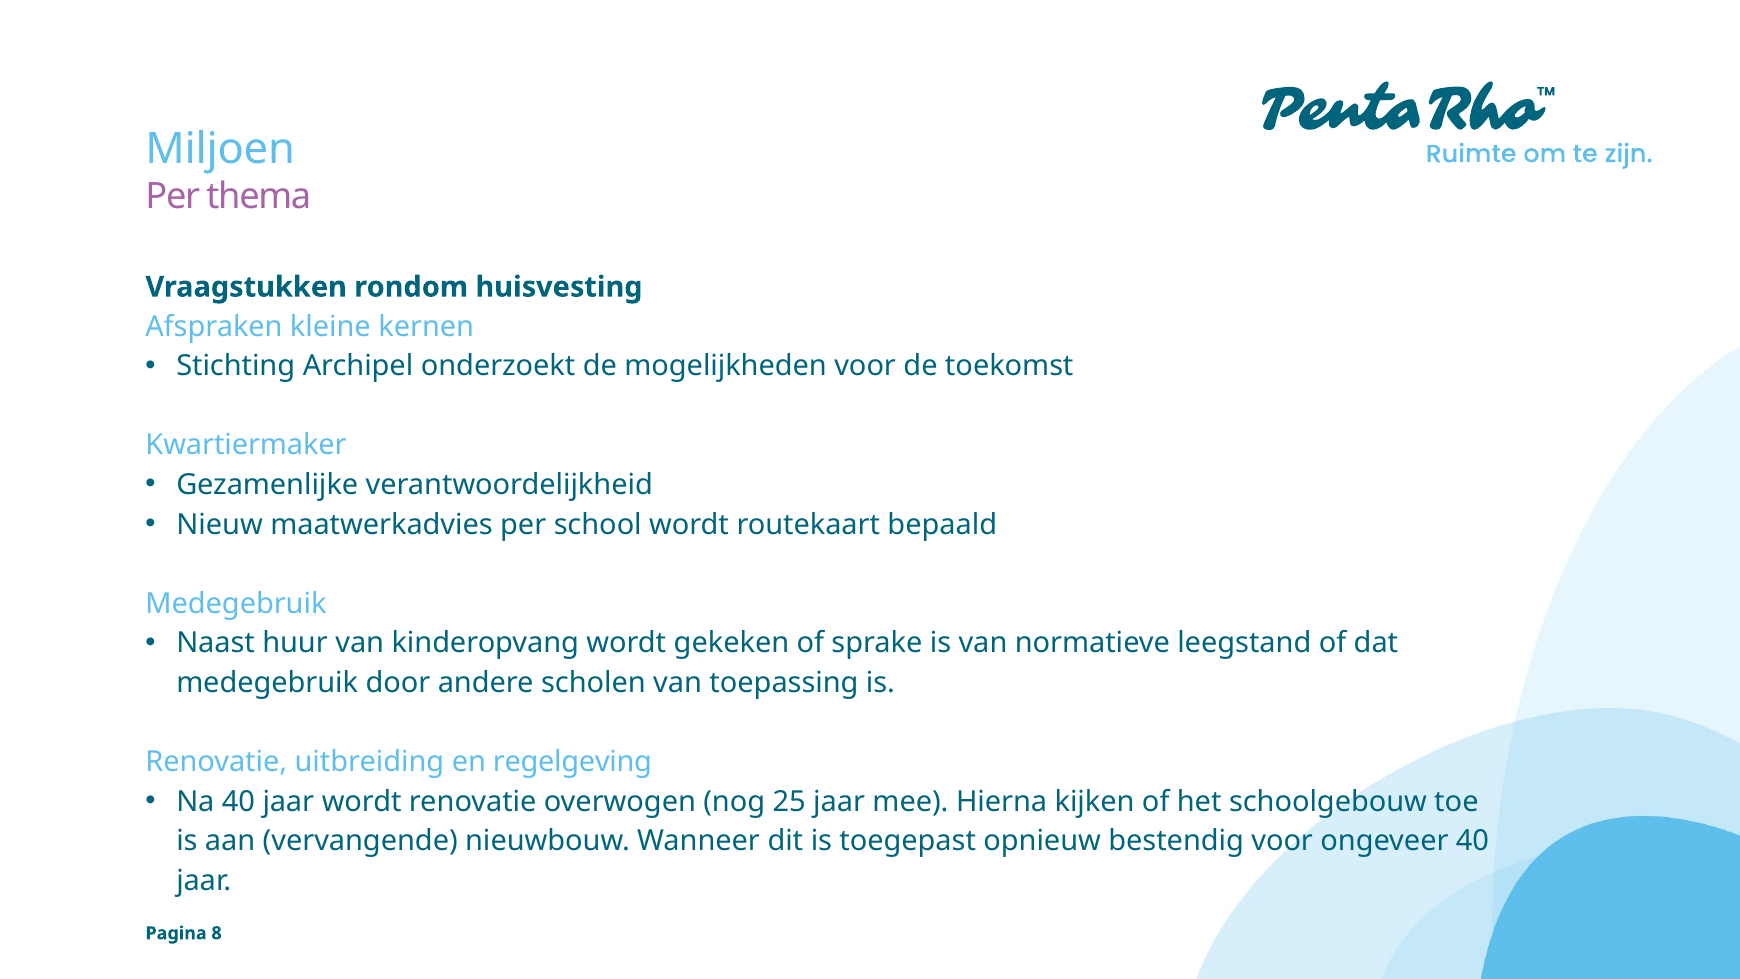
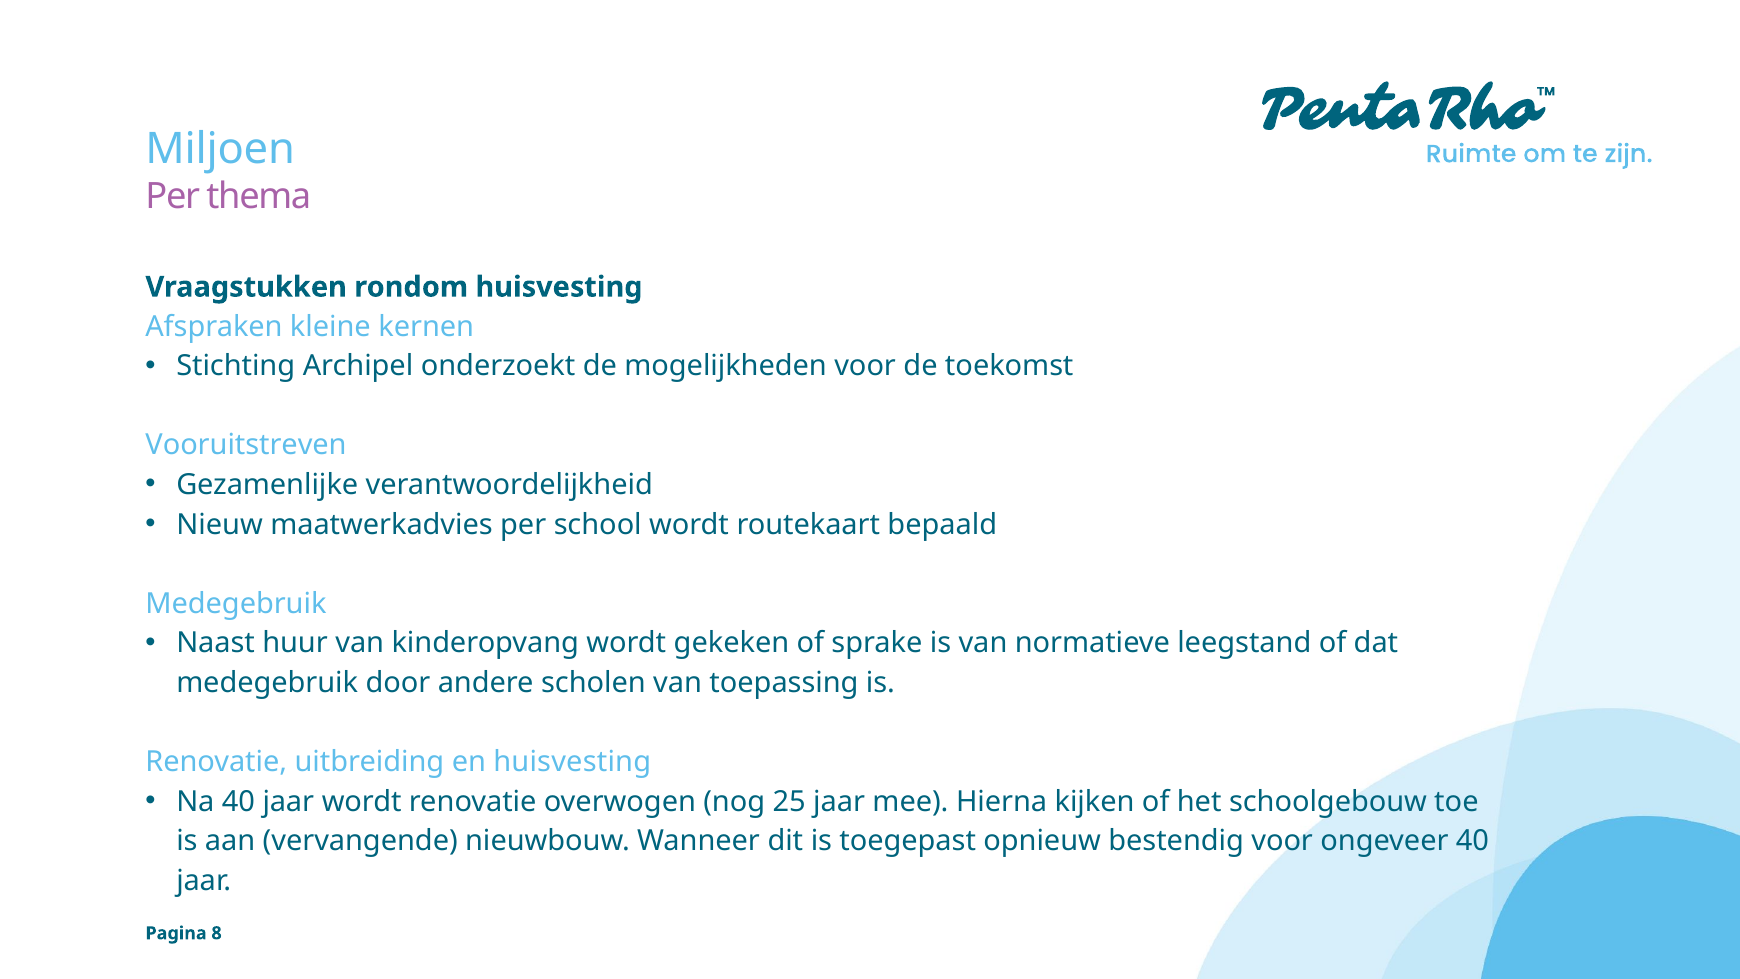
Kwartiermaker: Kwartiermaker -> Vooruitstreven (246, 445)
en regelgeving: regelgeving -> huisvesting (572, 762)
